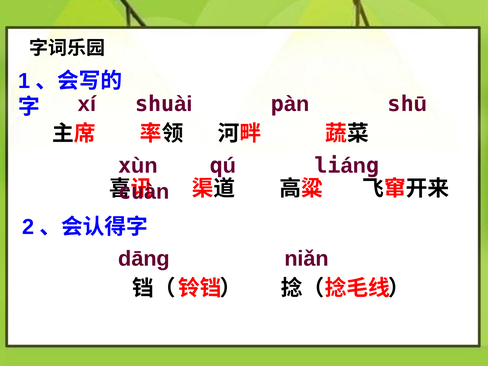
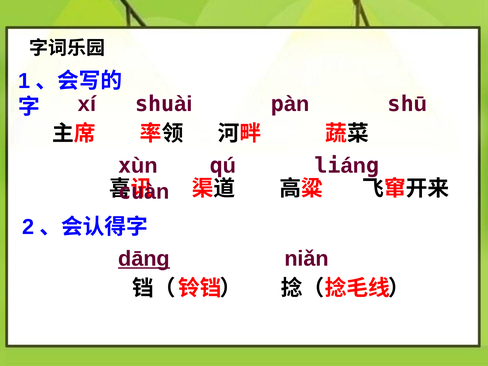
dāng underline: none -> present (144, 259)
